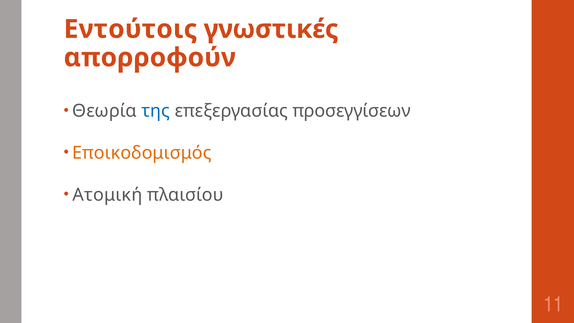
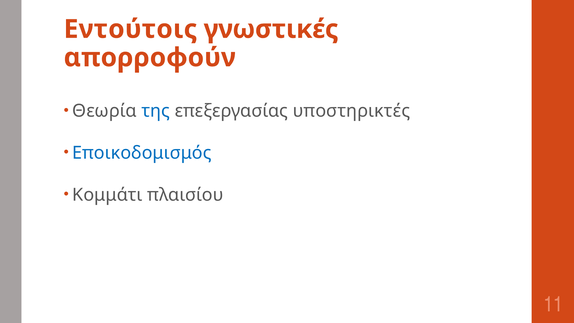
προσεγγίσεων: προσεγγίσεων -> υποστηρικτές (351, 111)
Εποικοδομισμός colour: orange -> blue (142, 153)
Ατομική: Ατομική -> Κομμάτι (107, 195)
